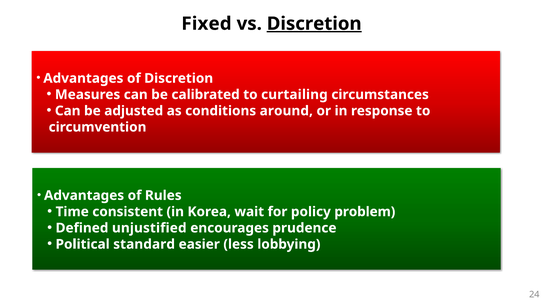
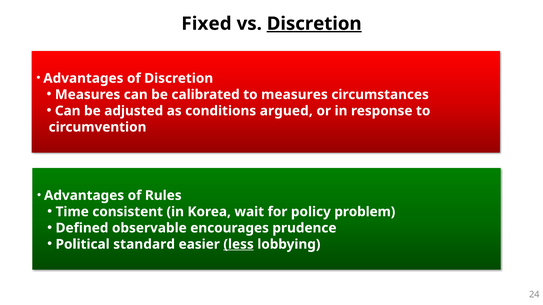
to curtailing: curtailing -> measures (294, 95)
around: around -> argued (286, 111)
unjustified: unjustified -> observable (149, 228)
less underline: none -> present (239, 245)
